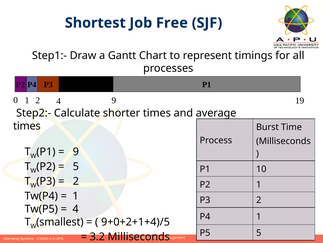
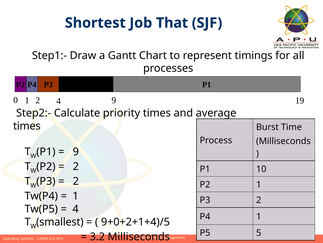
Free: Free -> That (172, 23)
shorter: shorter -> priority (122, 113)
5: 5 -> 2 (76, 166)
